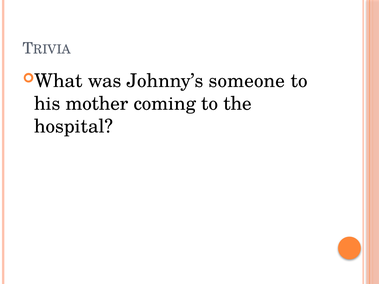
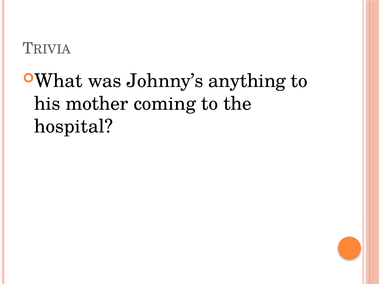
someone: someone -> anything (247, 81)
